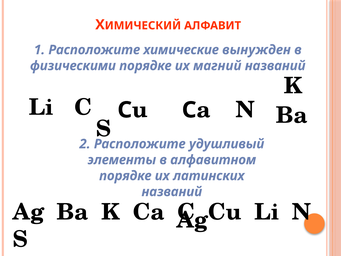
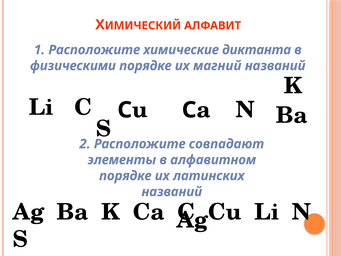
вынужден: вынужден -> диктанта (257, 50)
удушливый: удушливый -> совпадают (227, 144)
